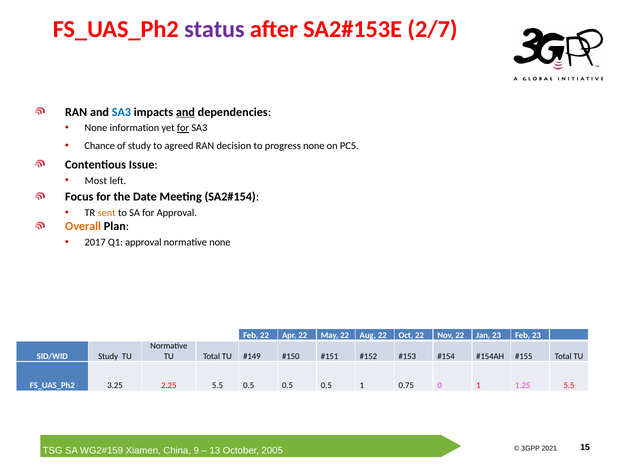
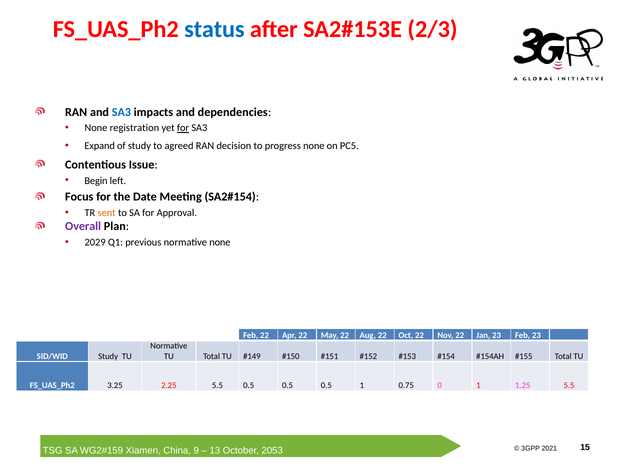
status colour: purple -> blue (214, 29)
2/7: 2/7 -> 2/3 (433, 29)
and underline: present -> none (185, 112)
information: information -> registration (134, 128)
Chance: Chance -> Expand (100, 146)
Most: Most -> Begin (96, 181)
Overall colour: orange -> purple (83, 226)
2017: 2017 -> 2029 (95, 242)
Q1 approval: approval -> previous (143, 242)
2005: 2005 -> 2053 (272, 450)
